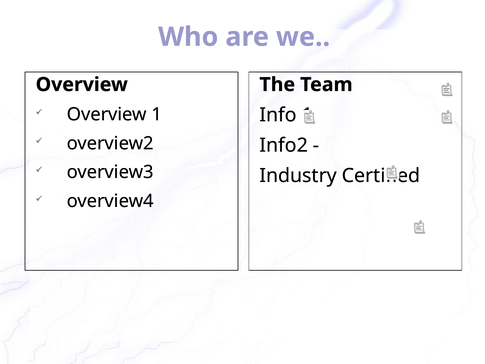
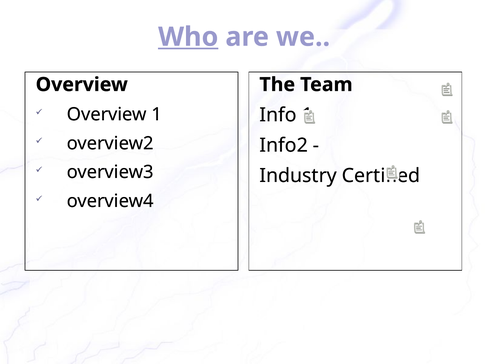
Who underline: none -> present (188, 37)
